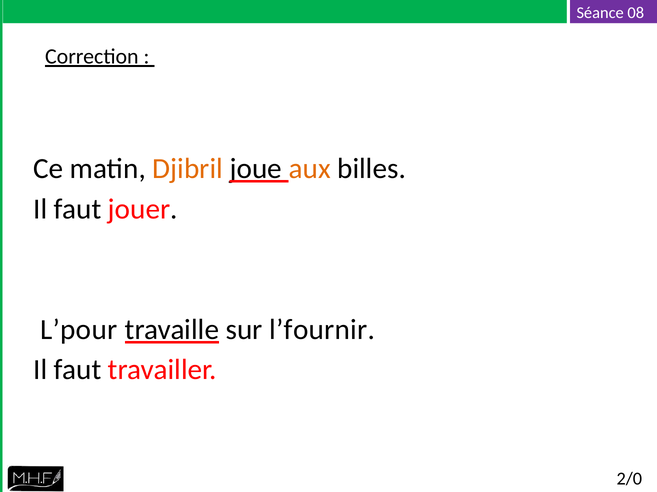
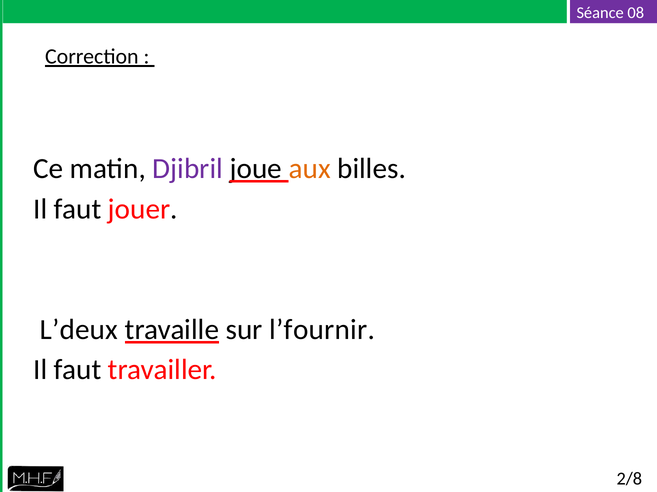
Djibril colour: orange -> purple (188, 169)
L’pour: L’pour -> L’deux (79, 330)
2/0: 2/0 -> 2/8 (629, 479)
